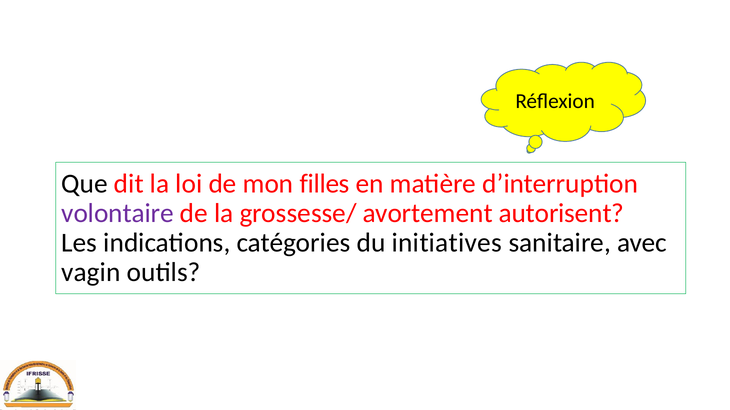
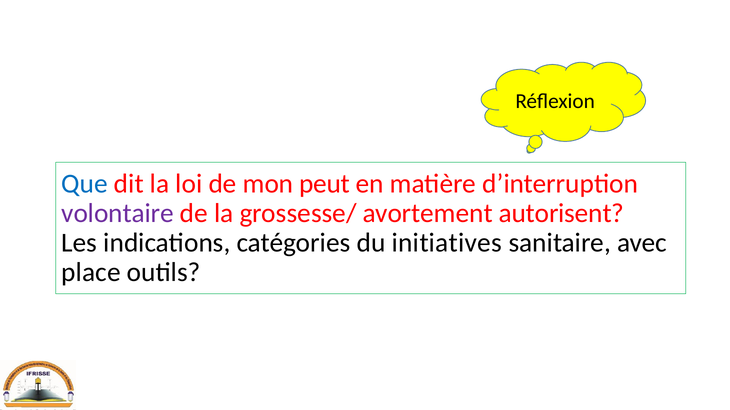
Que colour: black -> blue (85, 184)
filles: filles -> peut (325, 184)
vagin: vagin -> place (91, 273)
